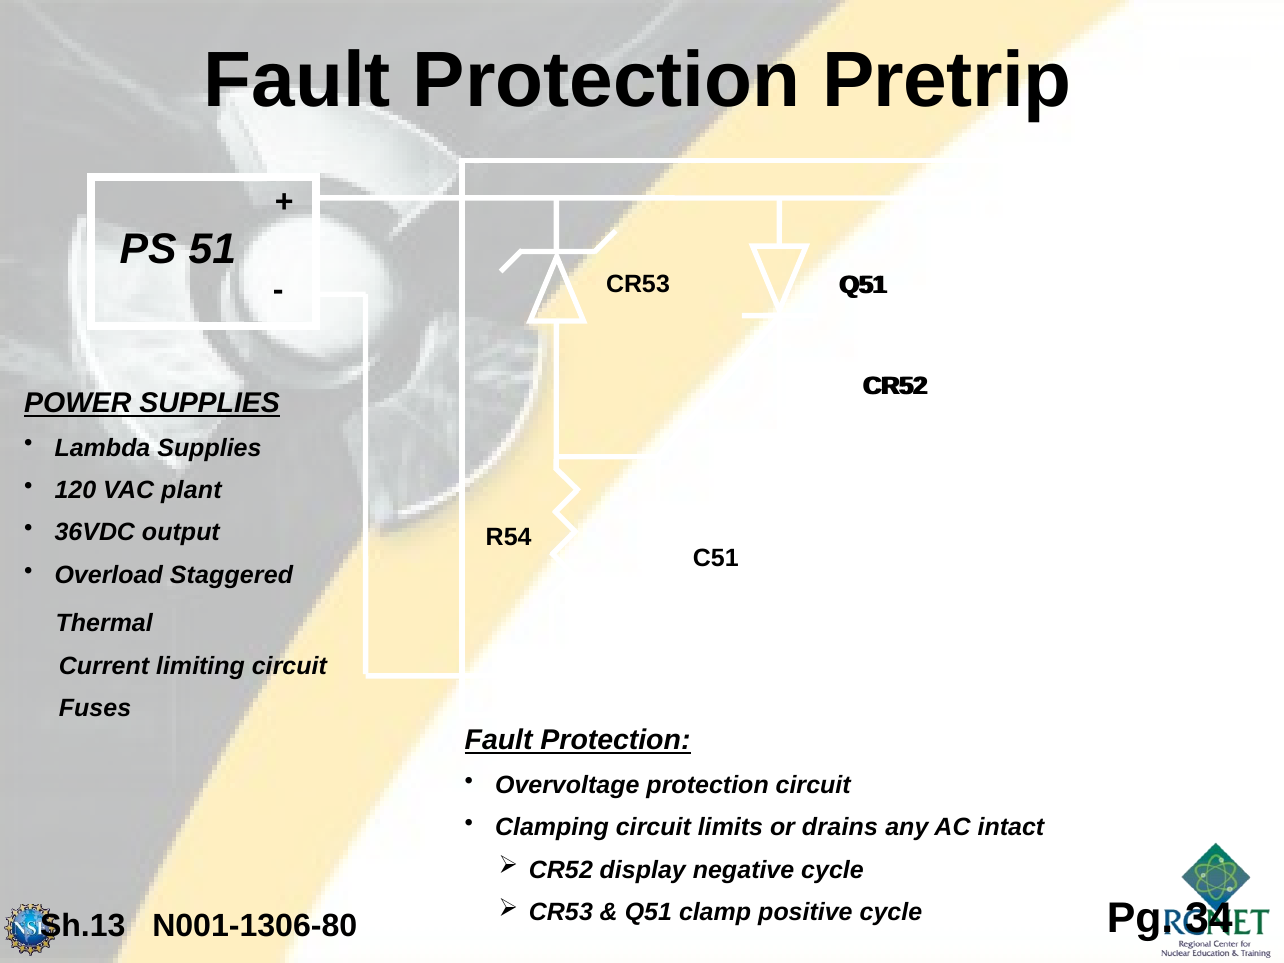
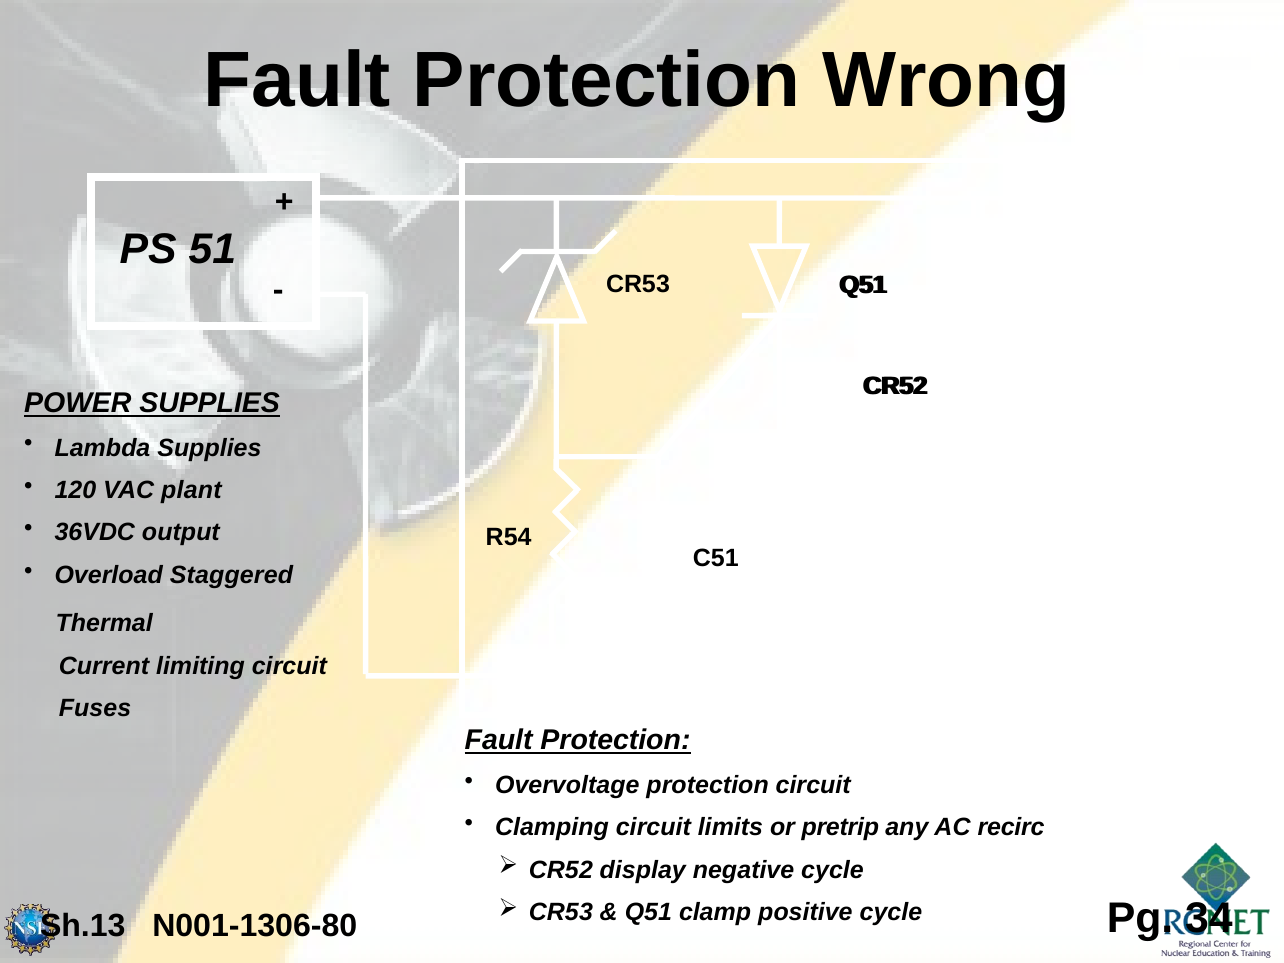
Pretrip: Pretrip -> Wrong (946, 80)
drains: drains -> pretrip (840, 827)
intact: intact -> recirc (1011, 827)
